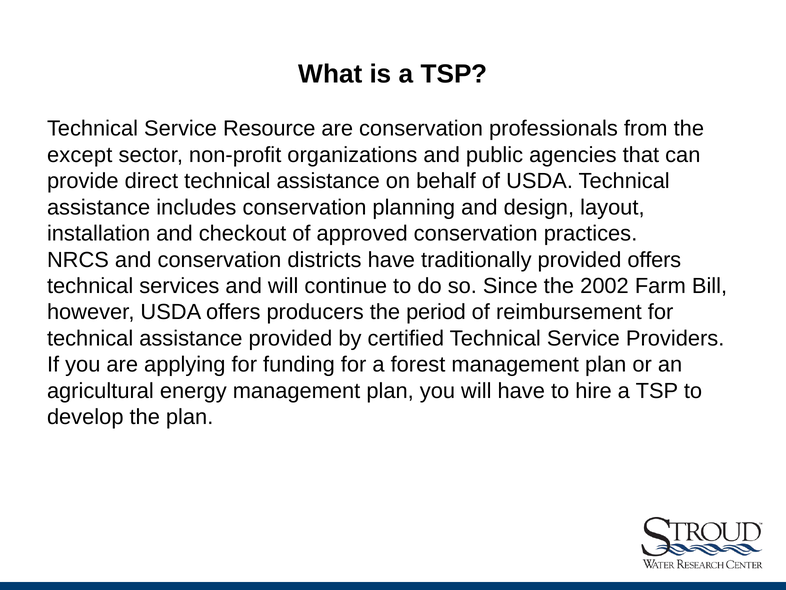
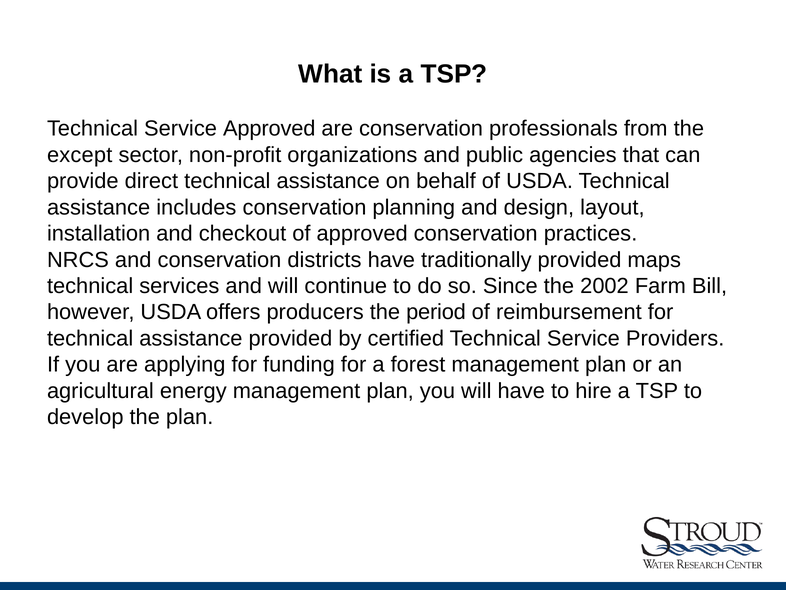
Service Resource: Resource -> Approved (269, 129)
provided offers: offers -> maps (654, 260)
